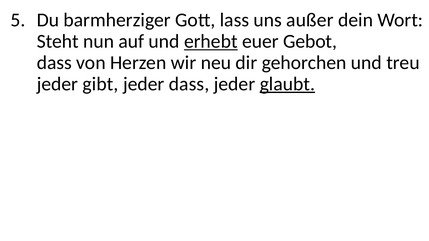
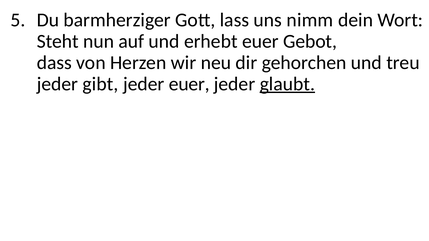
außer: außer -> nimm (310, 20)
erhebt underline: present -> none (211, 41)
jeder dass: dass -> euer (189, 84)
